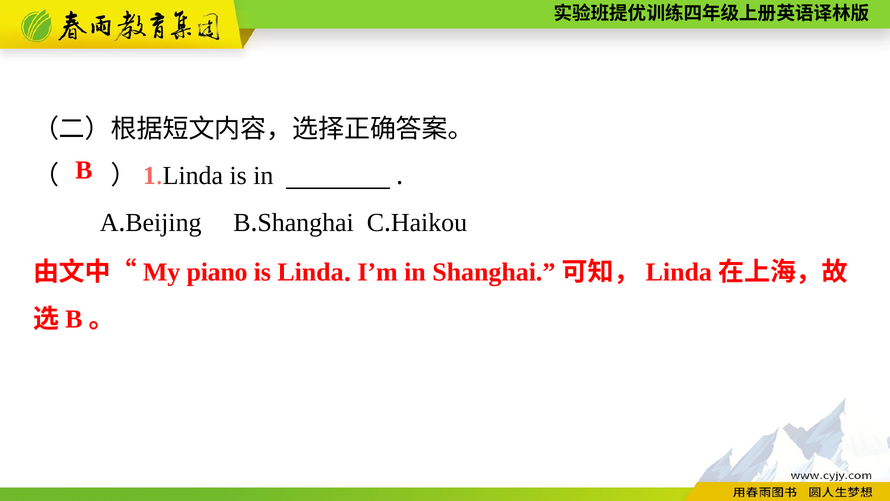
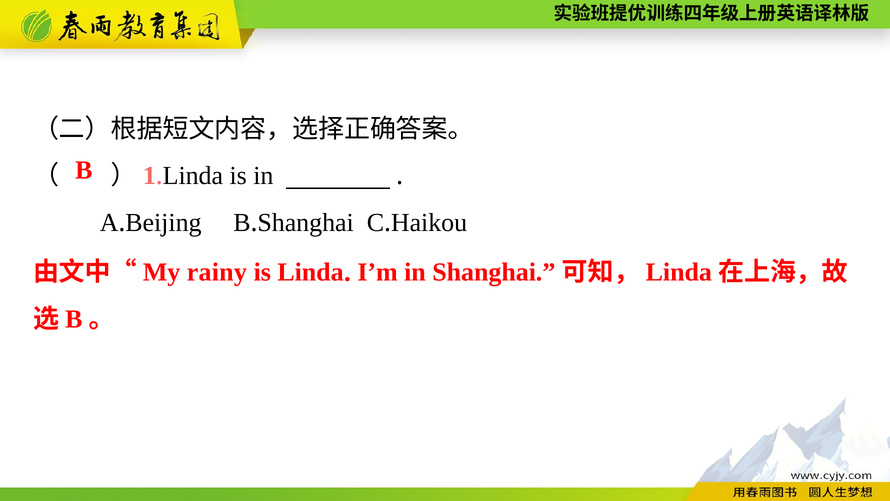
piano: piano -> rainy (217, 272)
